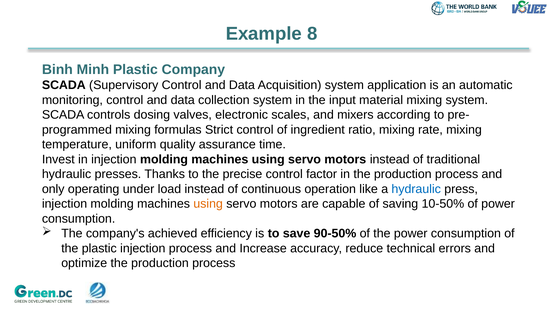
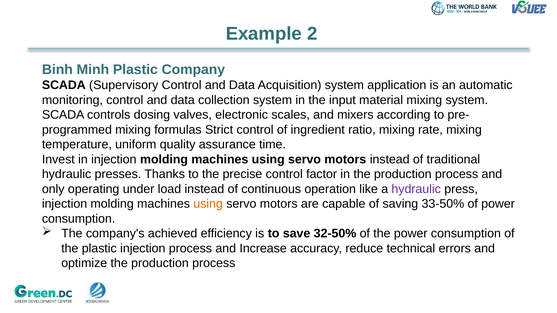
8: 8 -> 2 (312, 34)
hydraulic colour: blue -> purple (416, 189)
10-50%: 10-50% -> 33-50% (443, 204)
90-50%: 90-50% -> 32-50% (335, 234)
